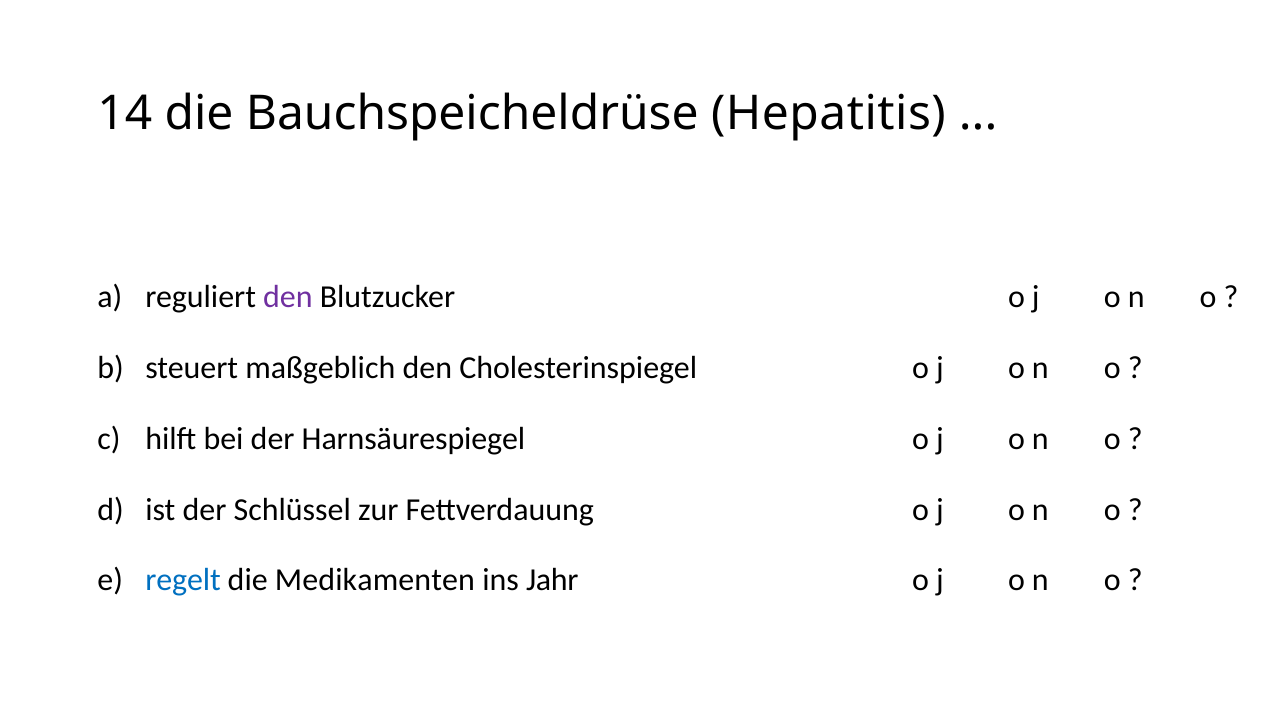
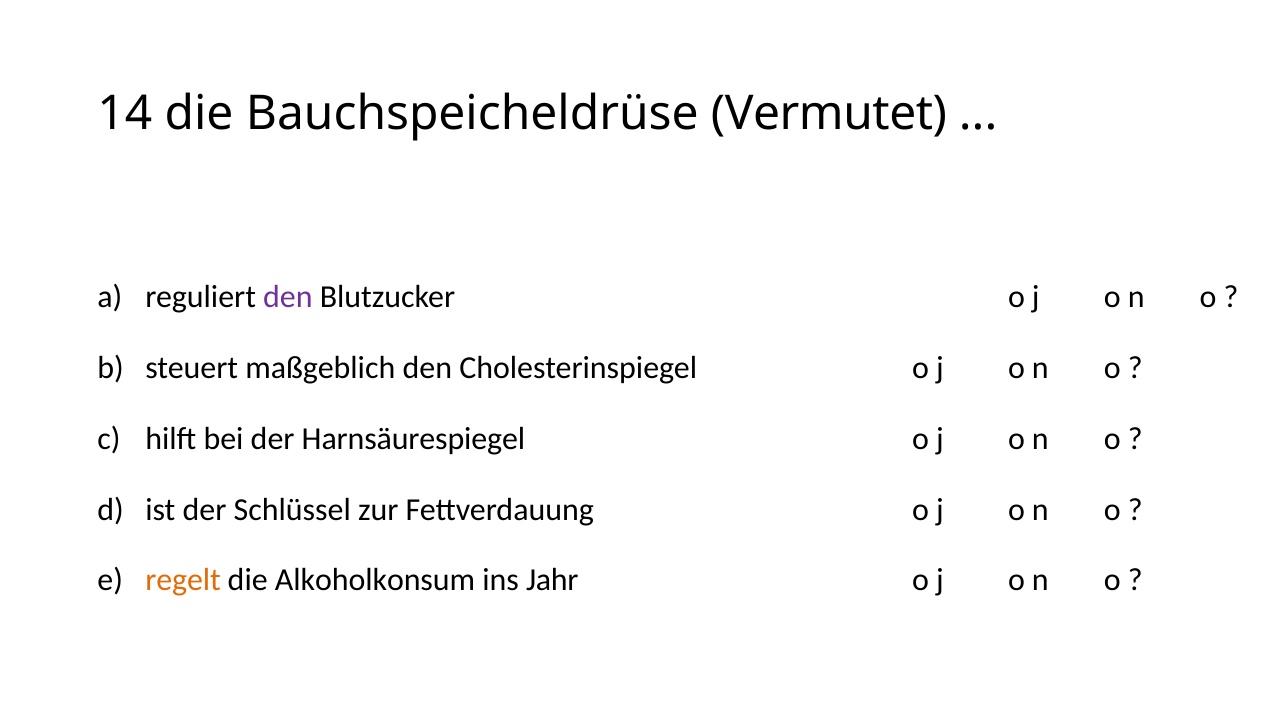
Hepatitis: Hepatitis -> Vermutet (829, 114)
regelt colour: blue -> orange (183, 580)
Medikamenten: Medikamenten -> Alkoholkonsum (375, 580)
